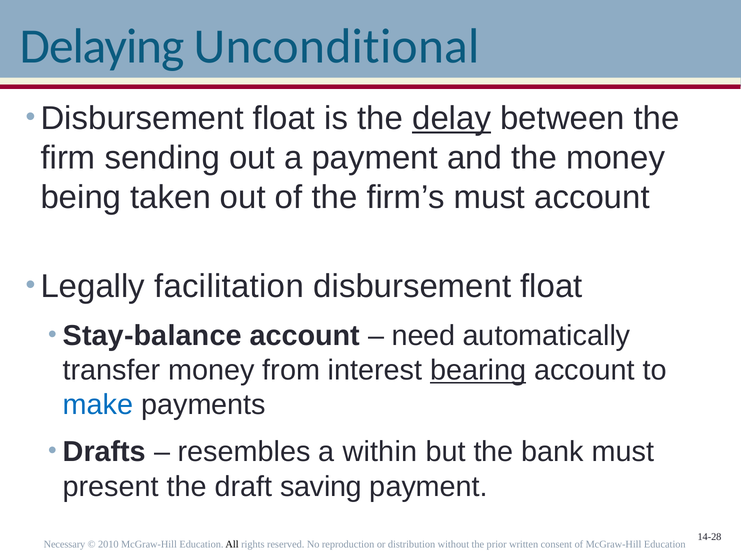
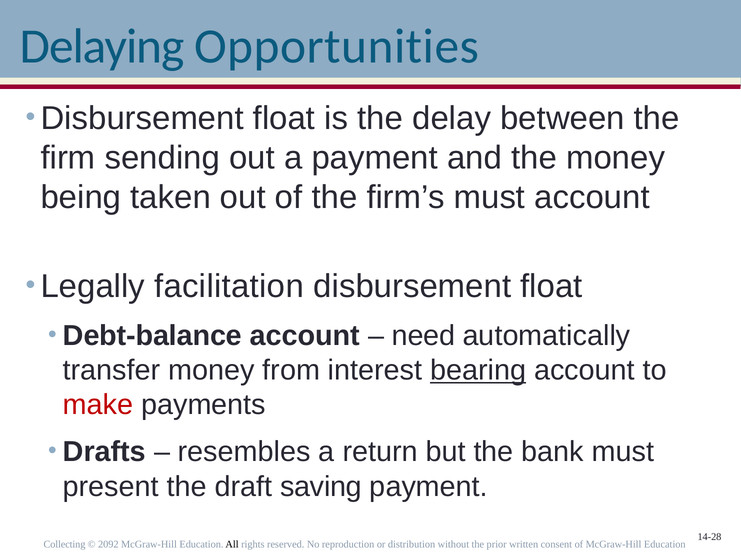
Unconditional: Unconditional -> Opportunities (337, 46)
delay underline: present -> none (452, 118)
Stay-balance: Stay-balance -> Debt-balance (152, 336)
make colour: blue -> red (98, 405)
within: within -> return (380, 452)
Necessary: Necessary -> Collecting (64, 544)
2010: 2010 -> 2092 (108, 544)
